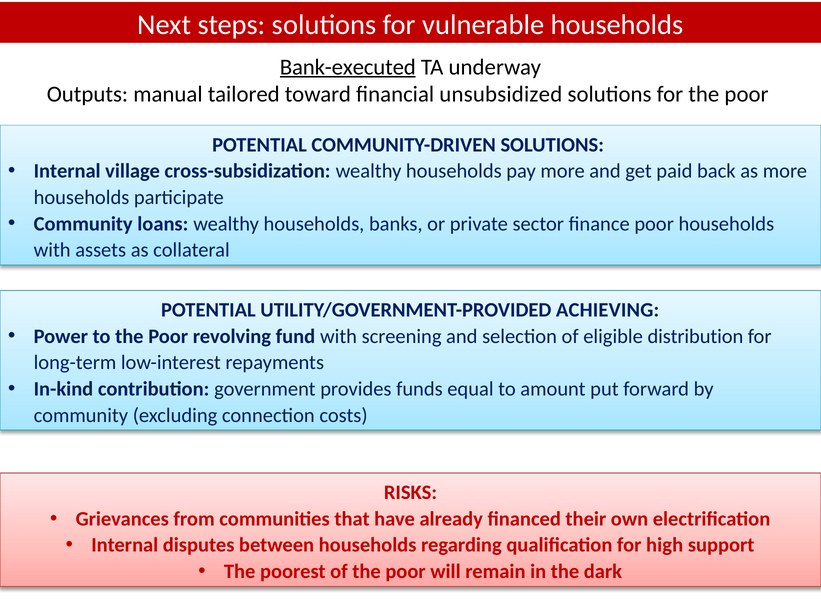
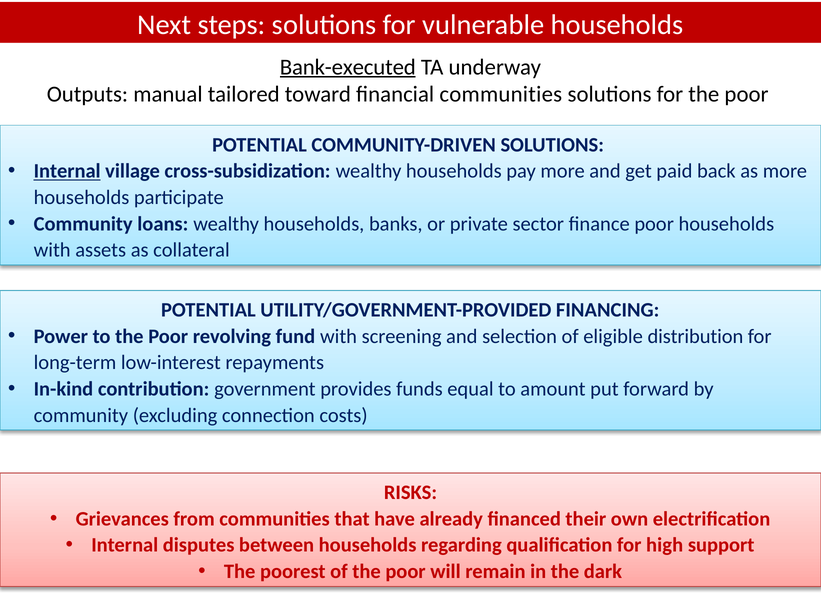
financial unsubsidized: unsubsidized -> communities (501, 95)
Internal underline: none -> present (67, 171)
ACHIEVING: ACHIEVING -> FINANCING (608, 310)
